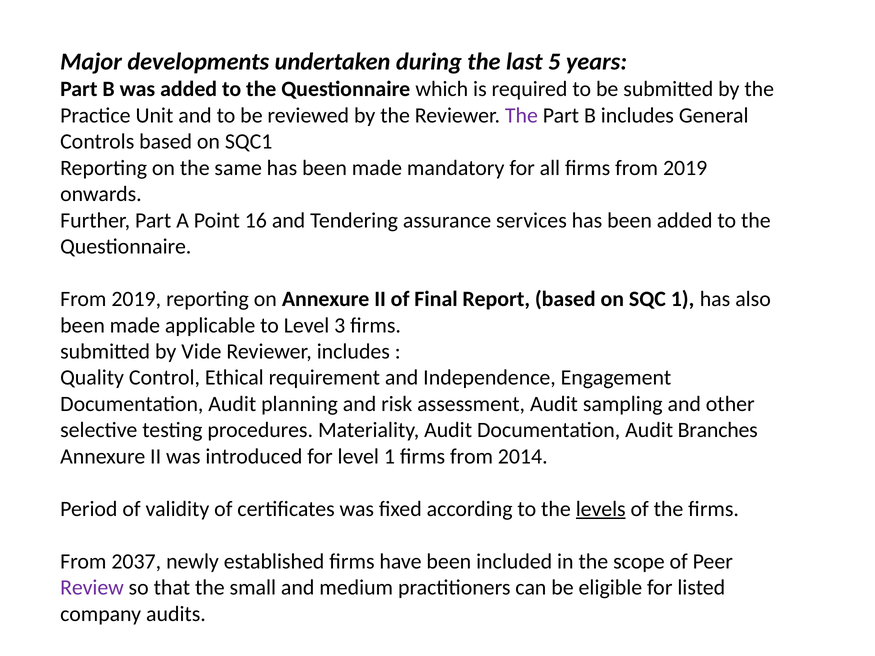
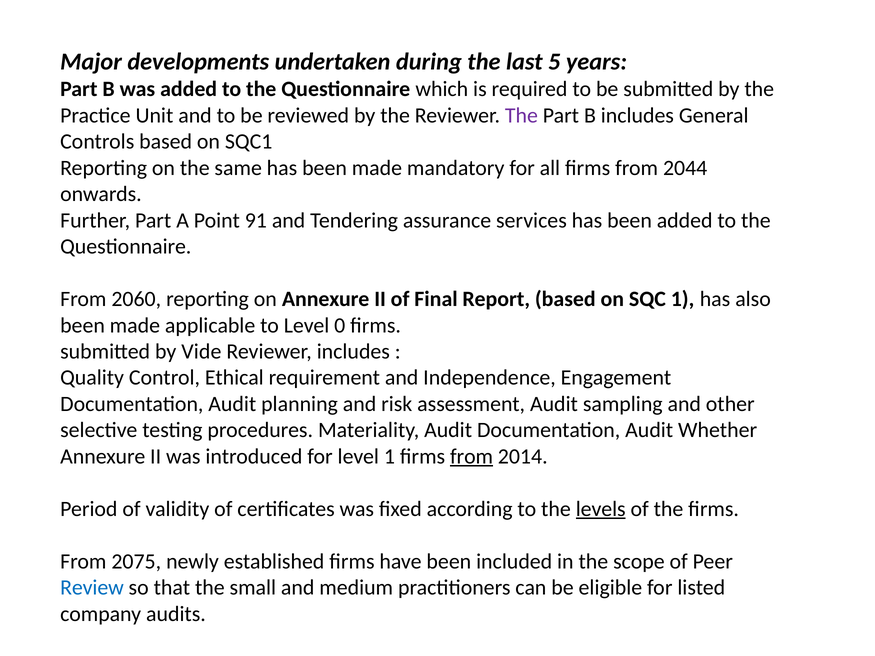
firms from 2019: 2019 -> 2044 (685, 168)
16: 16 -> 91 (256, 220)
2019: 2019 -> 2060 (136, 299)
3: 3 -> 0 (340, 325)
Branches: Branches -> Whether (718, 430)
from underline: none -> present (472, 457)
2037: 2037 -> 2075 (136, 562)
Review colour: purple -> blue (92, 588)
